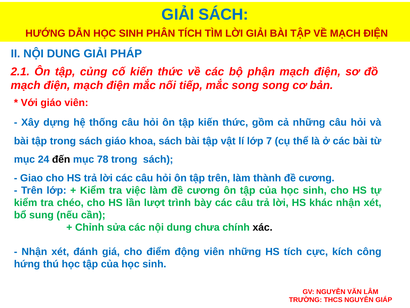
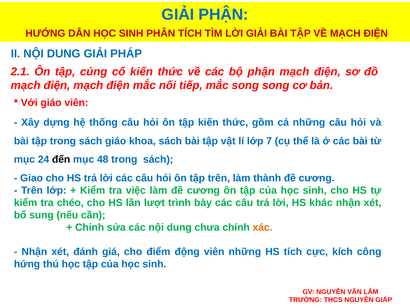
GIẢI SÁCH: SÁCH -> PHẬN (224, 15)
78: 78 -> 48 (103, 159)
xác colour: black -> orange (263, 227)
